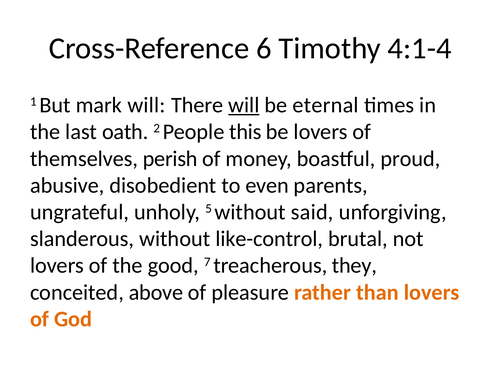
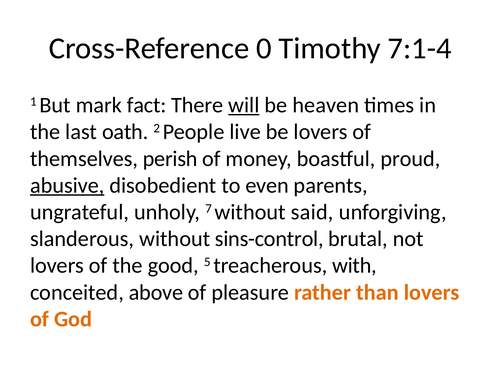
6: 6 -> 0 (264, 48)
4:1-4: 4:1-4 -> 7:1-4 (420, 48)
mark will: will -> fact (147, 105)
eternal: eternal -> heaven (326, 105)
this: this -> live (245, 132)
abusive underline: none -> present (67, 185)
5: 5 -> 7 (209, 208)
like-control: like-control -> sins-control (269, 239)
7: 7 -> 5 (207, 262)
they: they -> with (354, 265)
